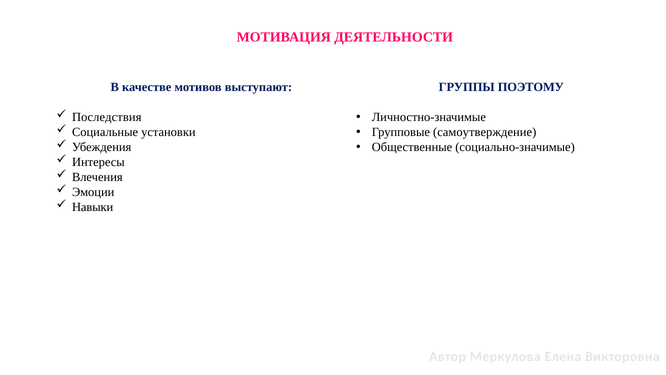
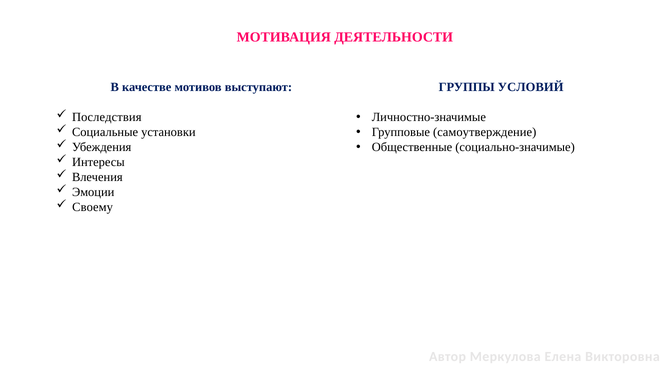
ПОЭТОМУ: ПОЭТОМУ -> УСЛОВИЙ (531, 87)
Навыки: Навыки -> Своему (93, 207)
